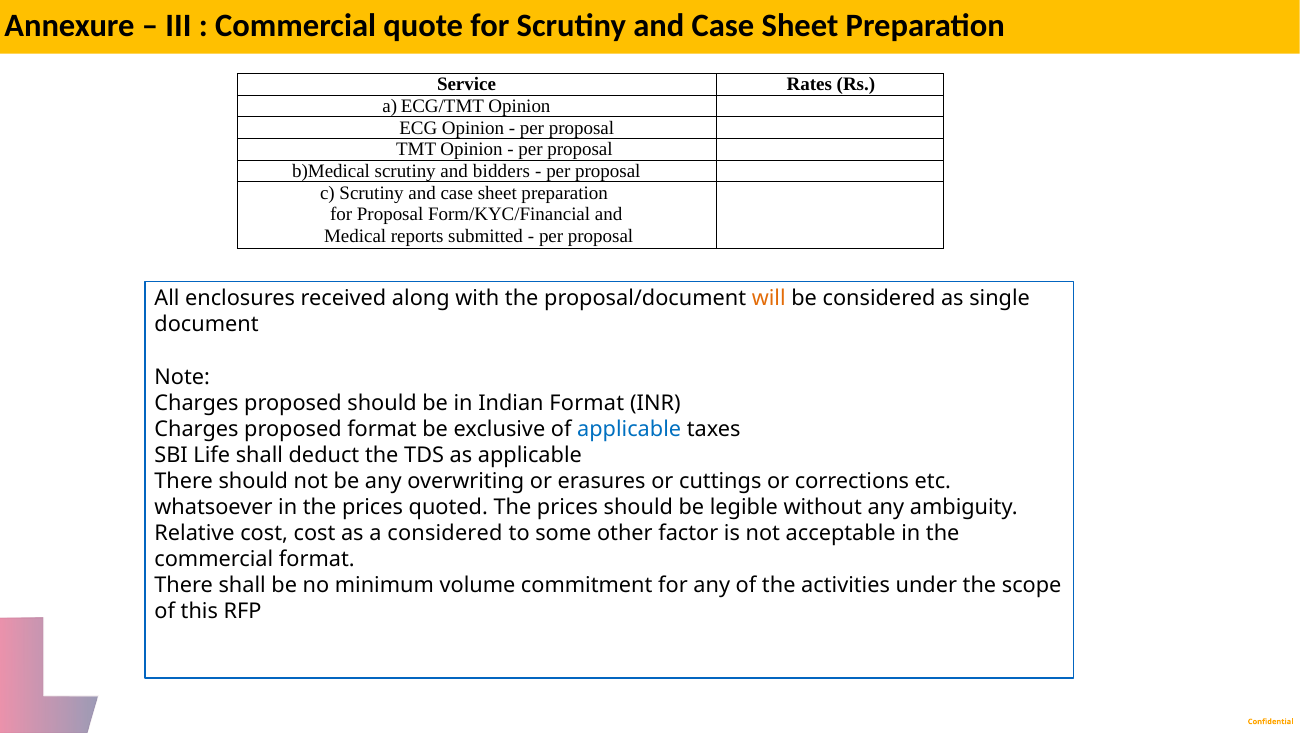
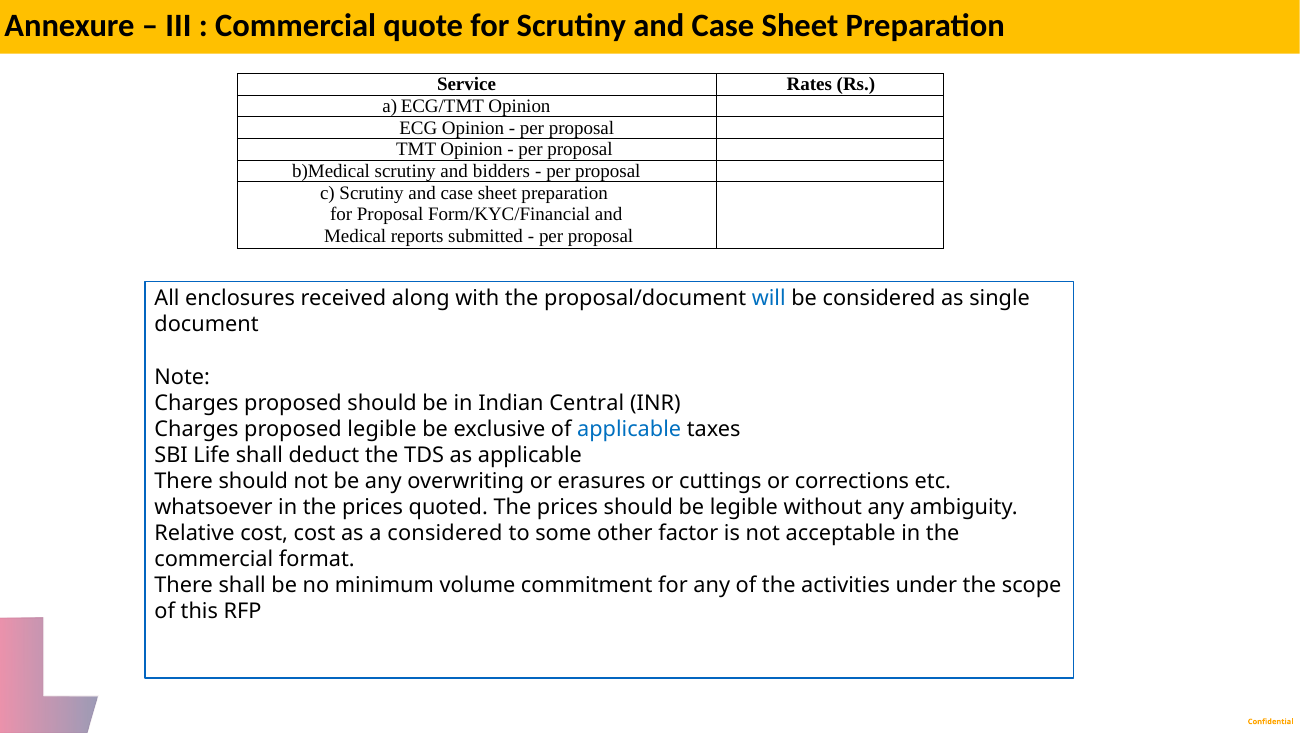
will colour: orange -> blue (769, 299)
Indian Format: Format -> Central (587, 403)
proposed format: format -> legible (382, 429)
